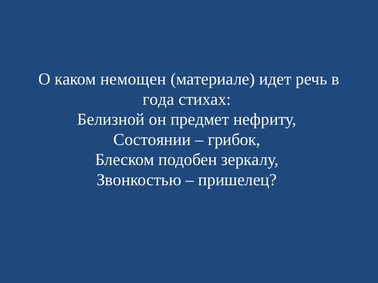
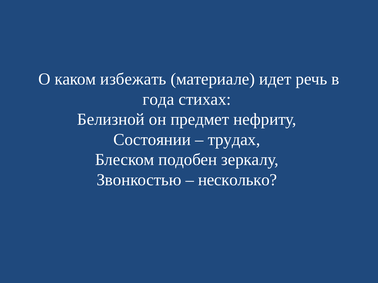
немощен: немощен -> избежать (133, 79)
грибок: грибок -> трудах (234, 140)
пришелец: пришелец -> несколько (238, 180)
